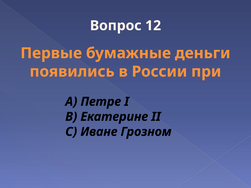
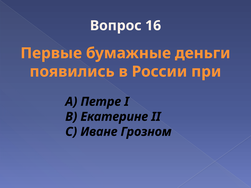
12: 12 -> 16 (153, 26)
